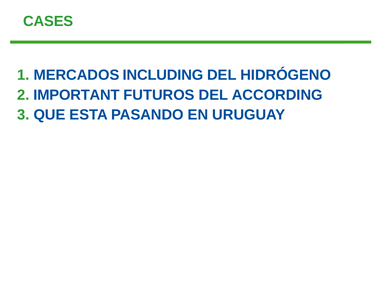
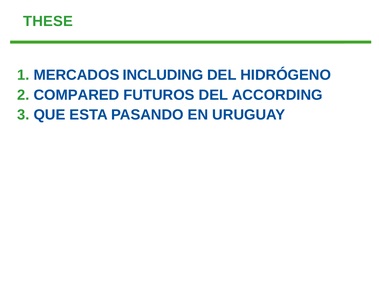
CASES: CASES -> THESE (48, 21)
IMPORTANT: IMPORTANT -> COMPARED (76, 95)
